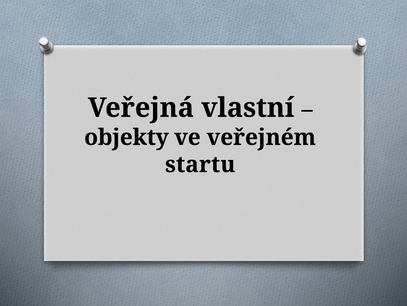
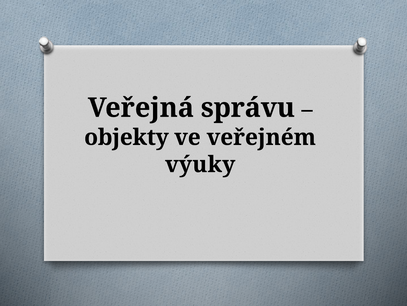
vlastní: vlastní -> správu (248, 108)
startu: startu -> výuky (200, 164)
